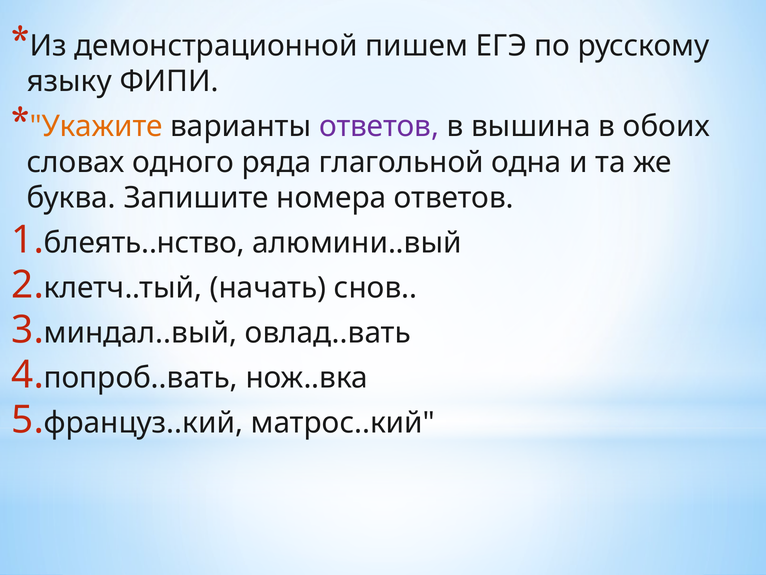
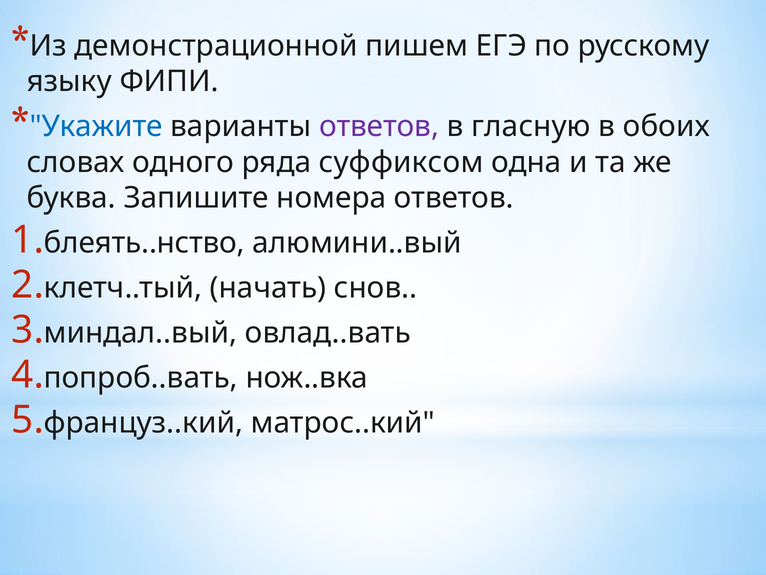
Укажите colour: orange -> blue (96, 126)
вышина: вышина -> гласную (531, 126)
глагольной: глагольной -> суффиксом (401, 162)
